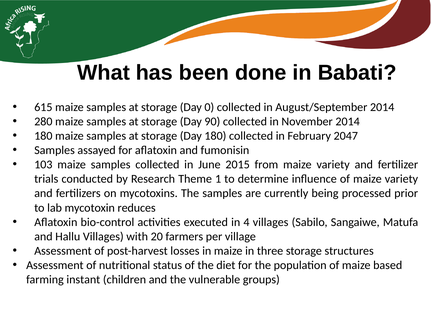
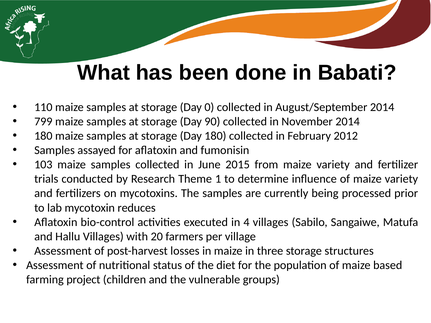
615: 615 -> 110 (43, 107)
280: 280 -> 799 (43, 122)
2047: 2047 -> 2012 (346, 136)
instant: instant -> project (83, 280)
